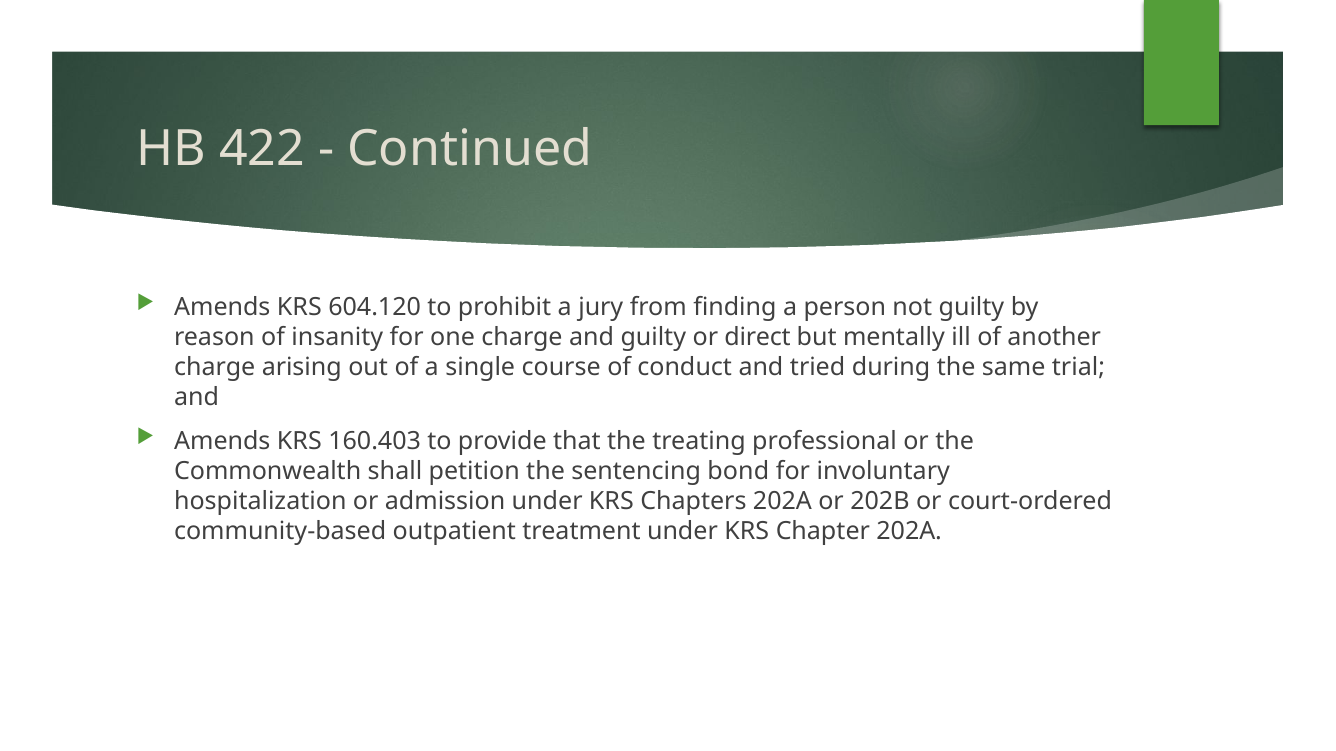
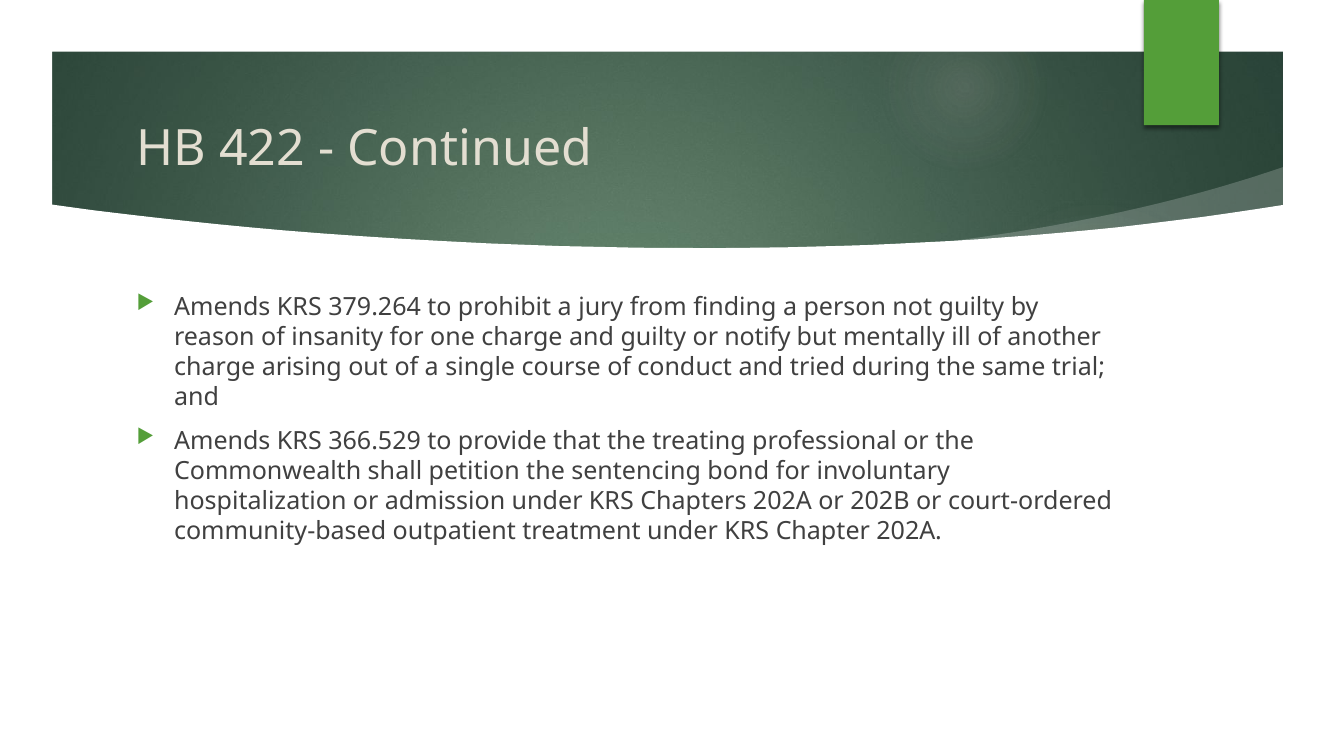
604.120: 604.120 -> 379.264 (375, 307)
direct: direct -> notify (758, 337)
160.403: 160.403 -> 366.529 (375, 441)
